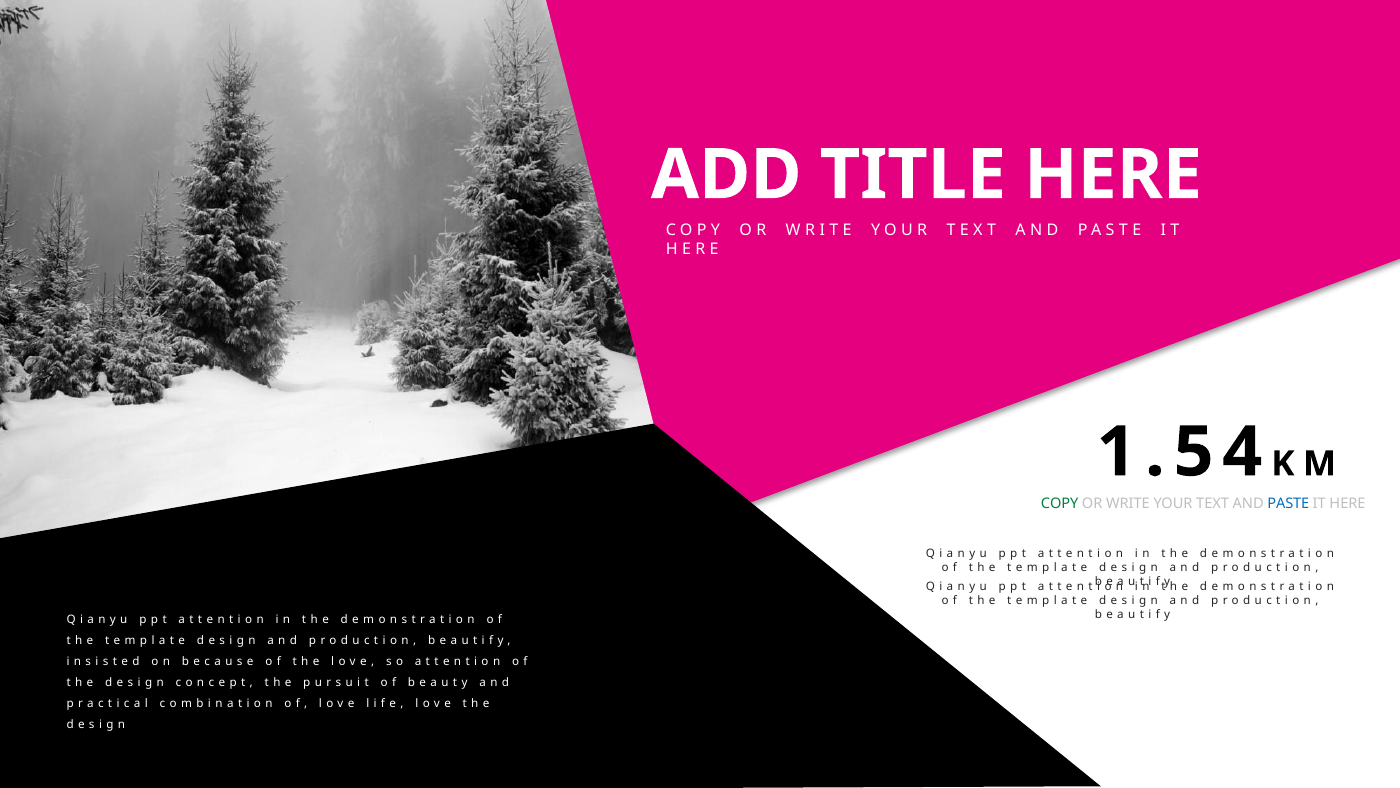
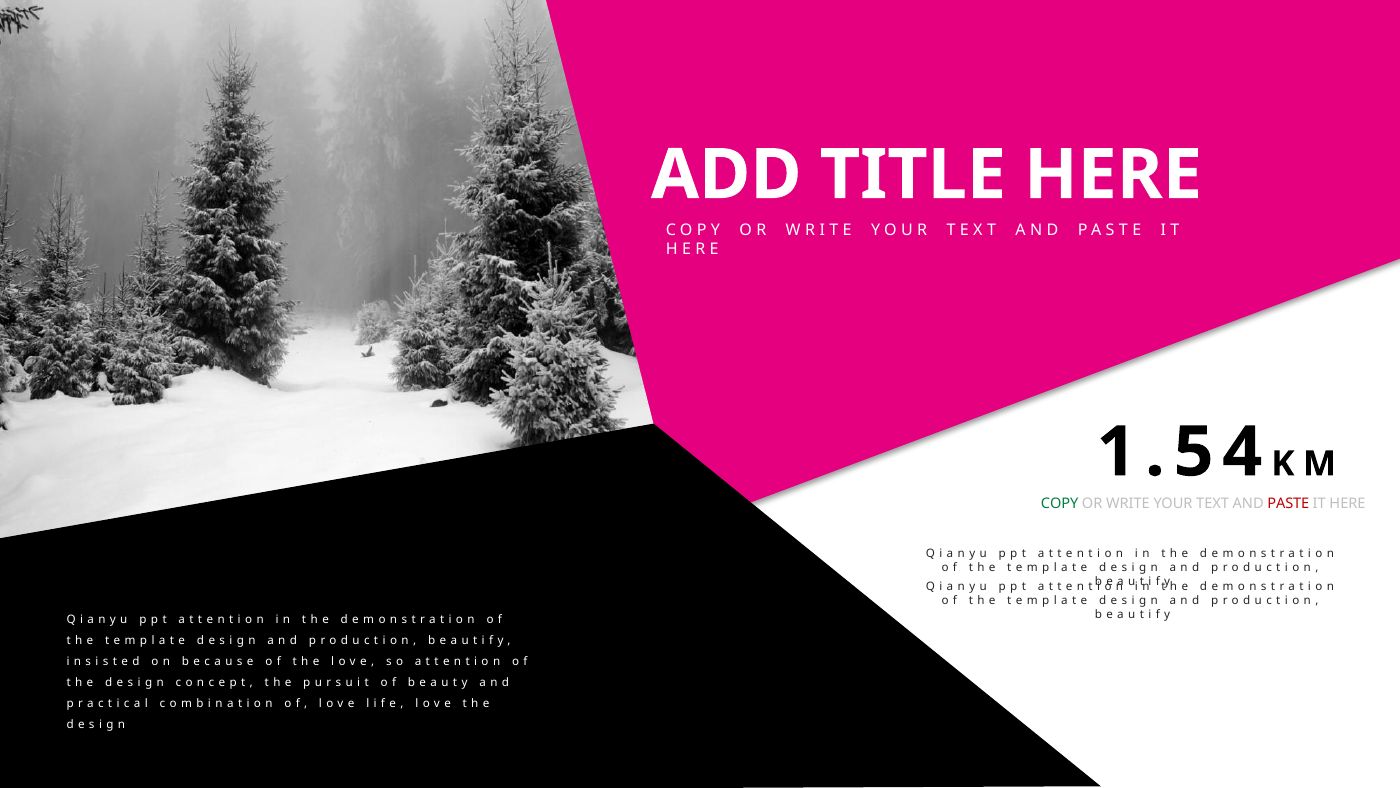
PASTE colour: blue -> red (1288, 504)
